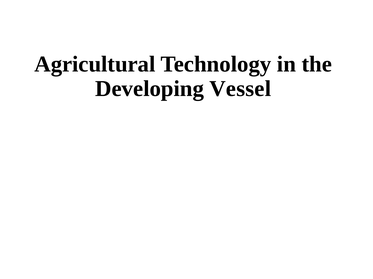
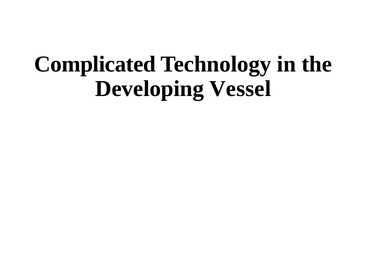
Agricultural: Agricultural -> Complicated (95, 64)
